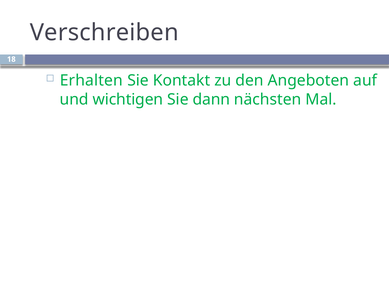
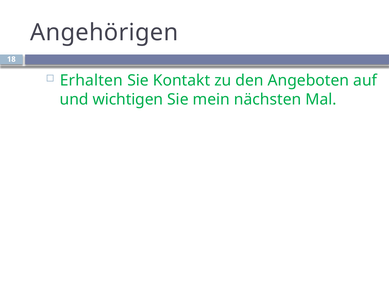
Verschreiben: Verschreiben -> Angehörigen (104, 32)
dann: dann -> mein (211, 99)
